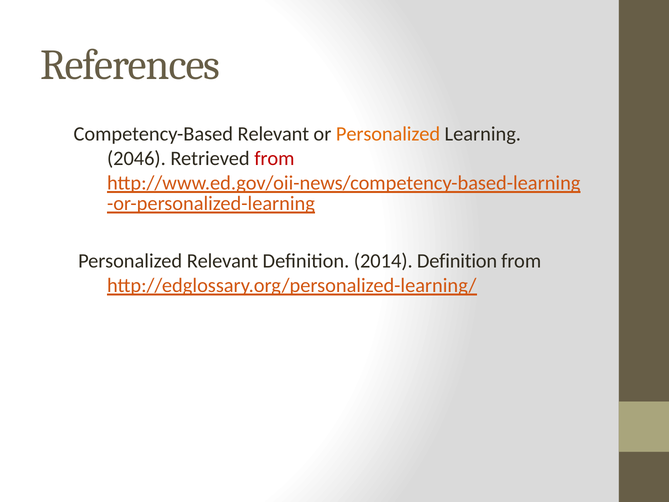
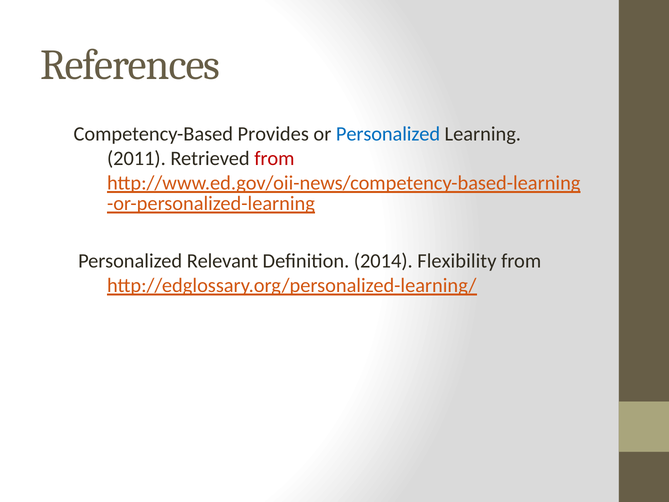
Competency-Based Relevant: Relevant -> Provides (273, 134)
Personalized colour: orange -> blue (388, 134)
2046: 2046 -> 2011 (136, 159)
2014 Definition: Definition -> Flexibility (457, 261)
